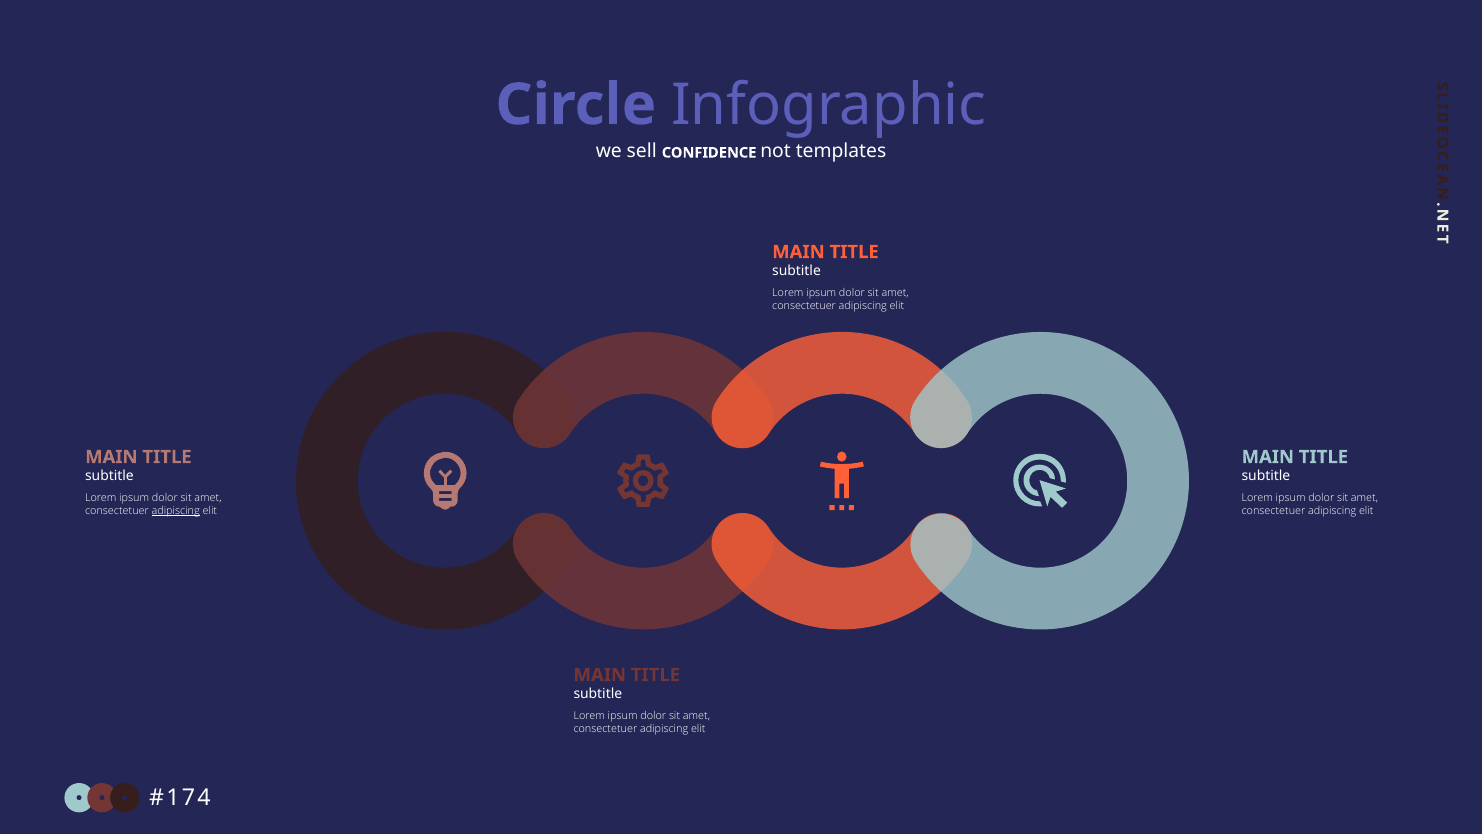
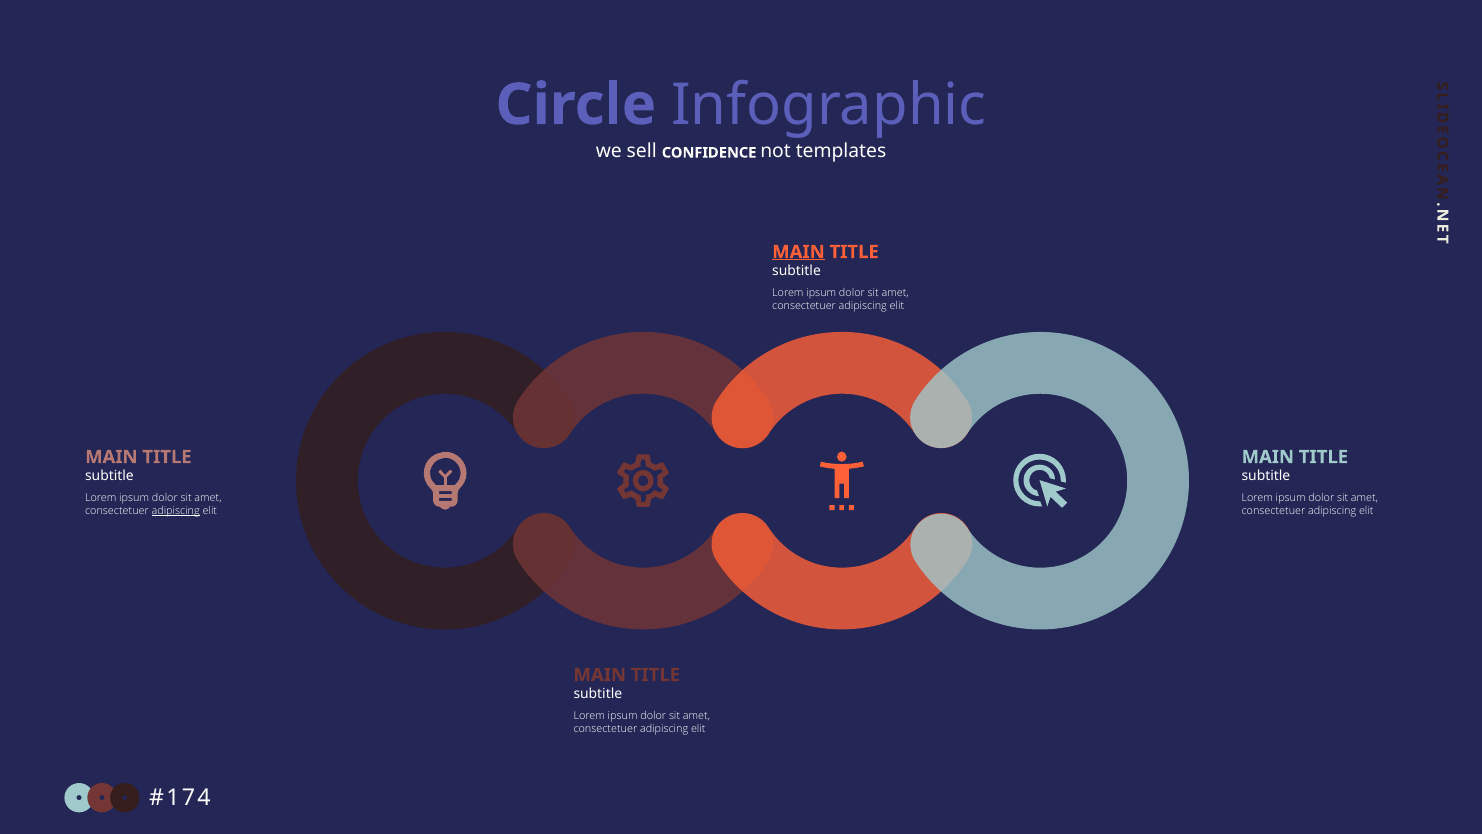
MAIN underline: none -> present (798, 252)
